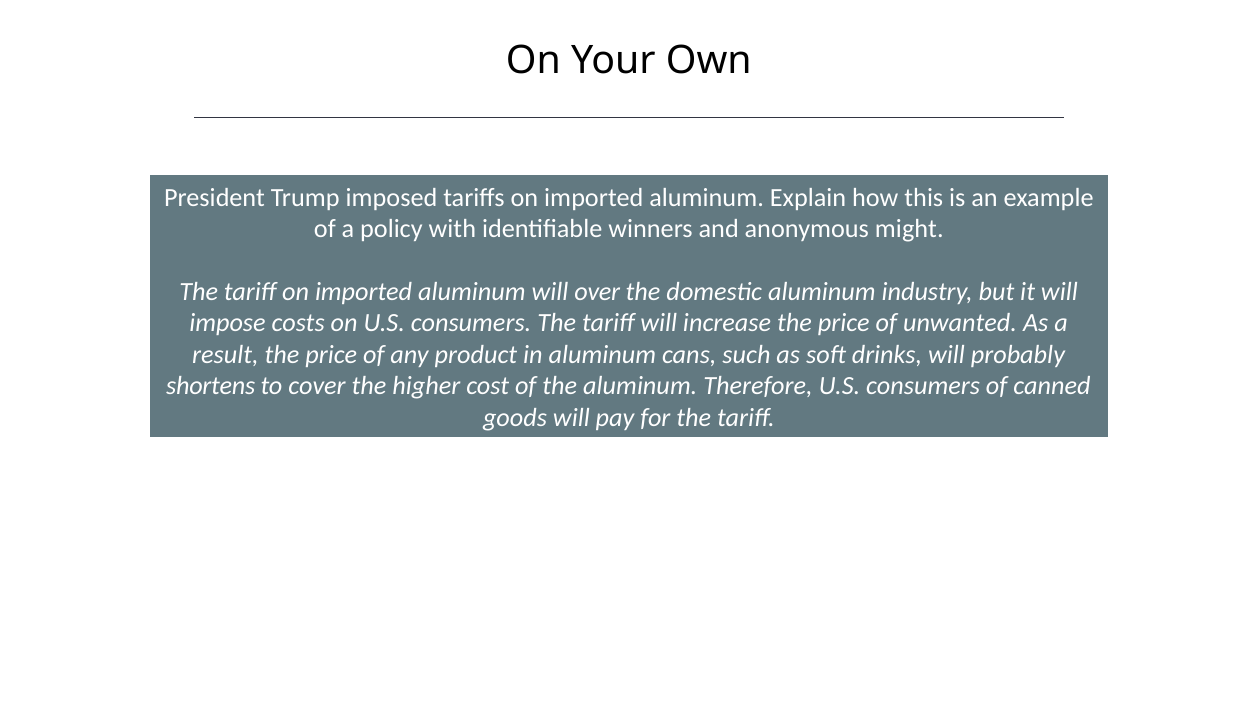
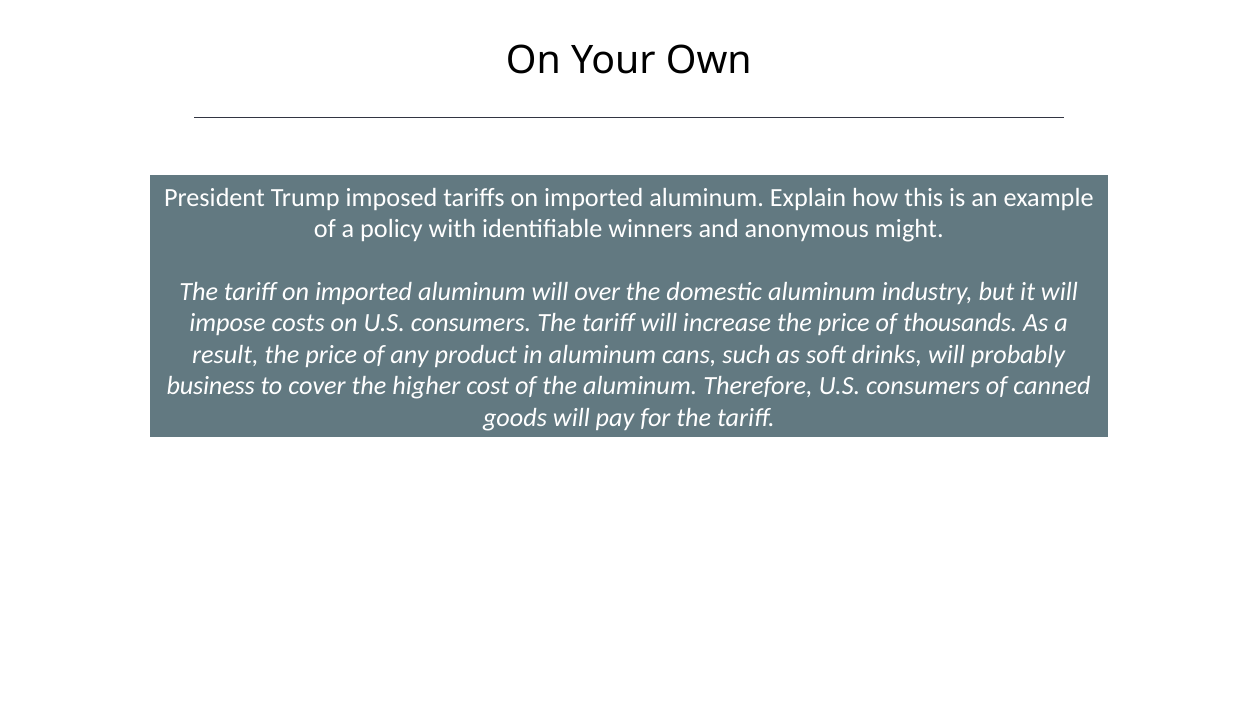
unwanted: unwanted -> thousands (960, 324)
shortens: shortens -> business (211, 386)
